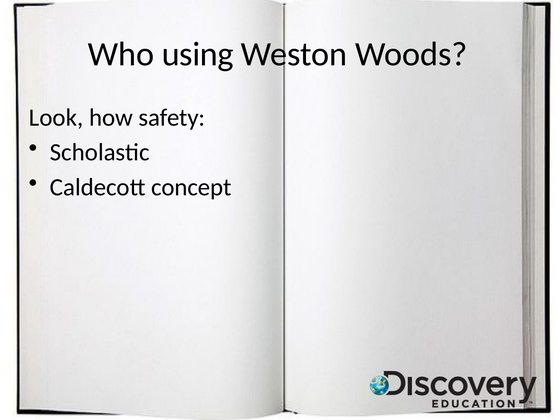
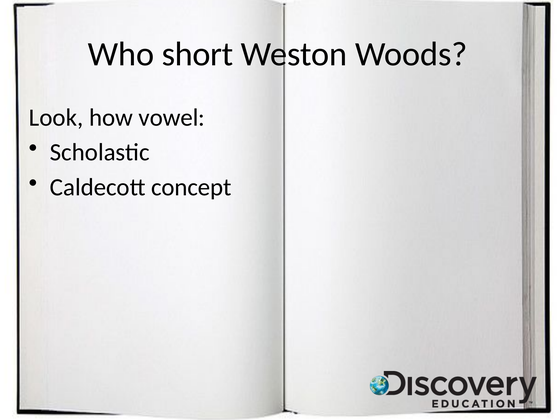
using: using -> short (198, 54)
safety: safety -> vowel (172, 117)
